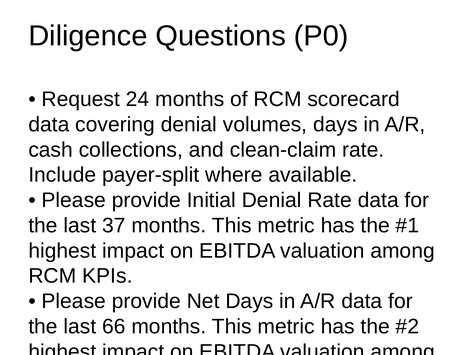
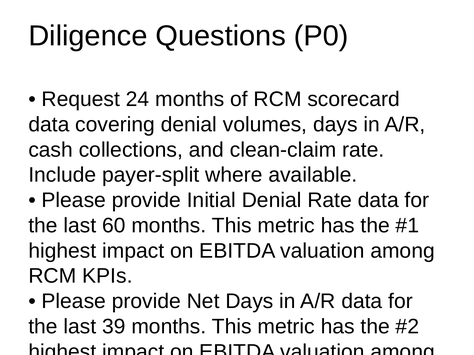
37: 37 -> 60 (114, 226)
66: 66 -> 39 (114, 327)
